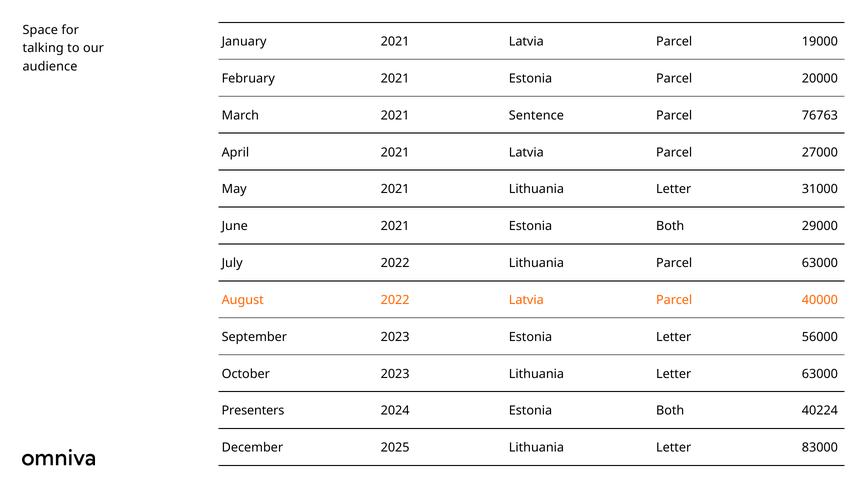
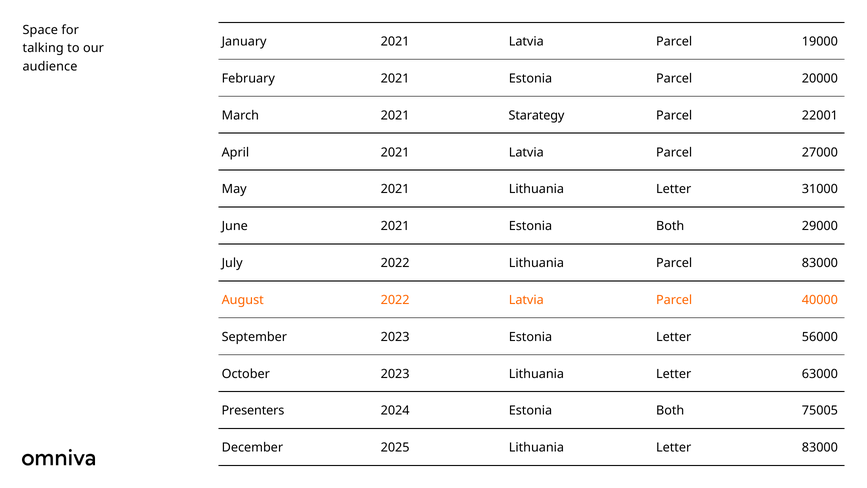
Sentence: Sentence -> Starategy (536, 115)
76763: 76763 -> 22001 (820, 115)
Parcel 63000: 63000 -> 83000 (820, 263)
40224: 40224 -> 75005 (820, 411)
